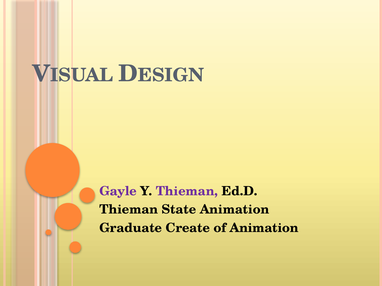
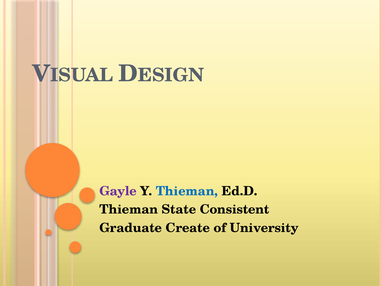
Thieman colour: purple -> blue (187, 191)
State Animation: Animation -> Consistent (235, 210)
of Animation: Animation -> University (264, 228)
